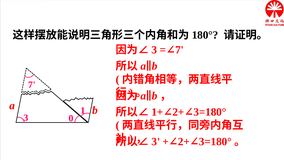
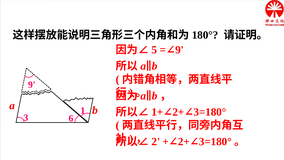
3: 3 -> 5 (154, 50)
7: 7 -> 9 (180, 50)
7: 7 -> 9 (32, 85)
0: 0 -> 6 (71, 118)
3: 3 -> 2 (156, 141)
